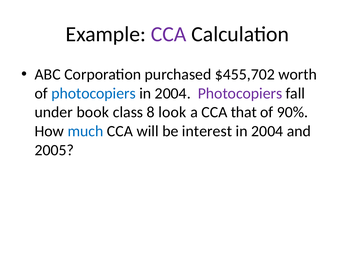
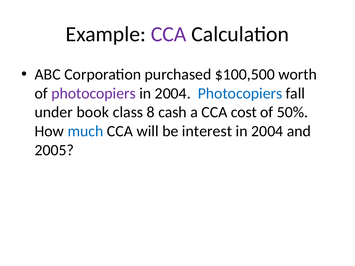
$455,702: $455,702 -> $100,500 (245, 74)
photocopiers colour: blue -> purple (94, 93)
Photocopiers colour: purple -> blue (240, 93)
look: look -> cash (173, 112)
that: that -> cost (244, 112)
90%: 90% -> 50% (292, 112)
